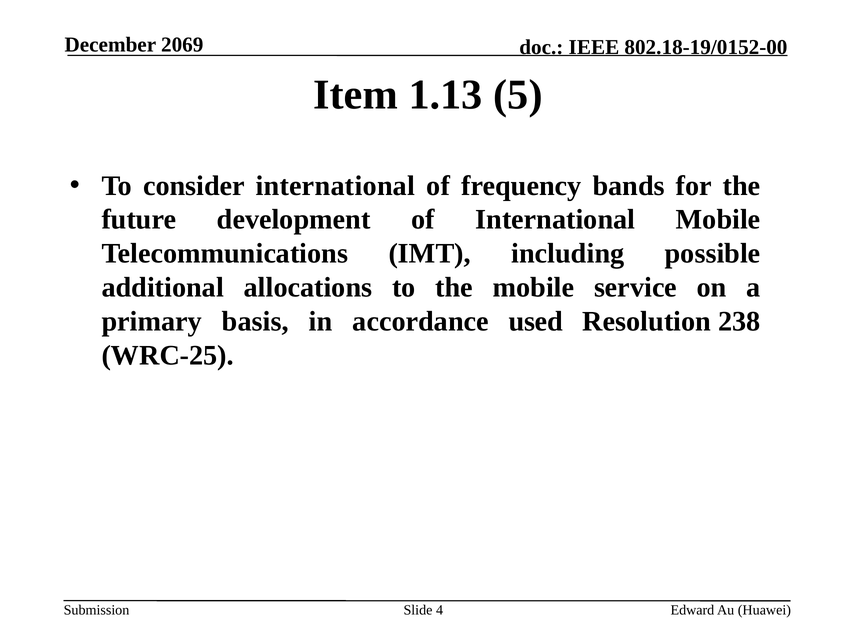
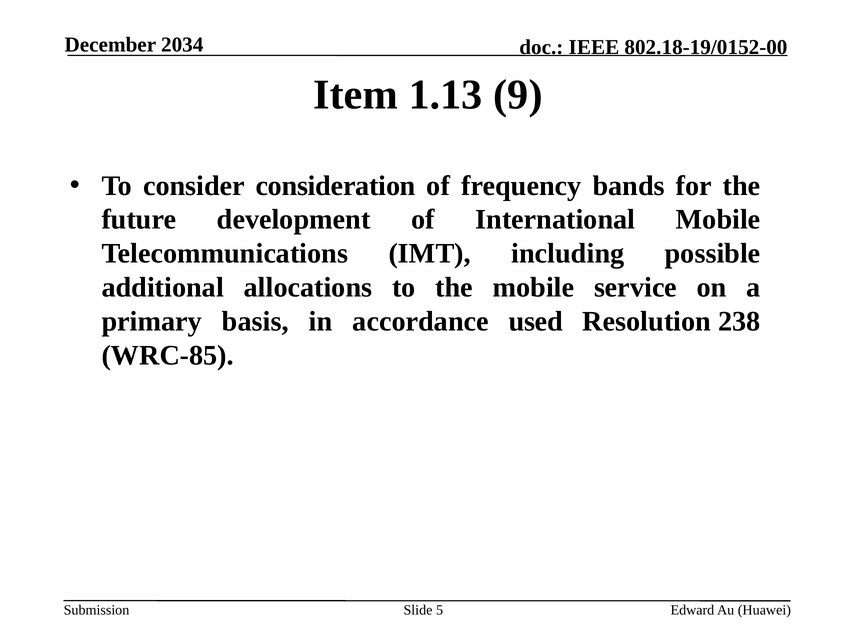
2069: 2069 -> 2034 (182, 45)
5: 5 -> 9 (518, 95)
consider international: international -> consideration (336, 186)
WRC‑25: WRC‑25 -> WRC‑85 (168, 355)
4: 4 -> 5 (440, 609)
